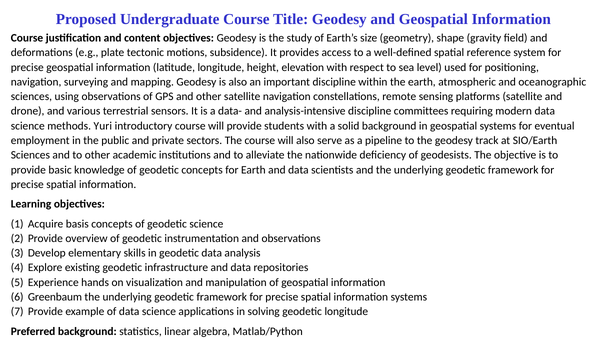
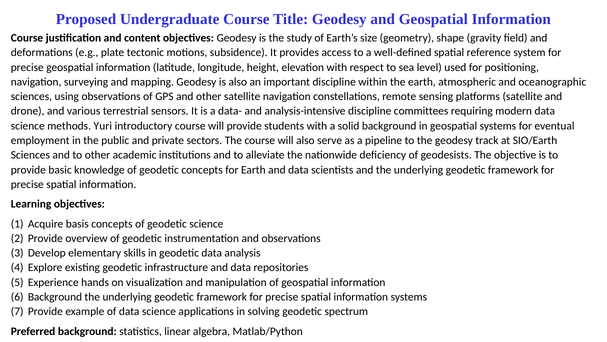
Greenbaum: Greenbaum -> Background (55, 296)
geodetic longitude: longitude -> spectrum (346, 311)
